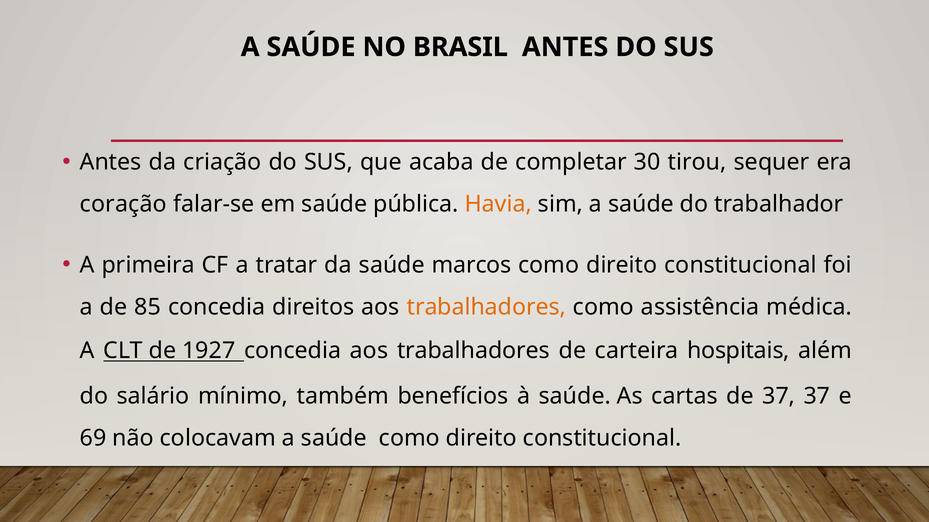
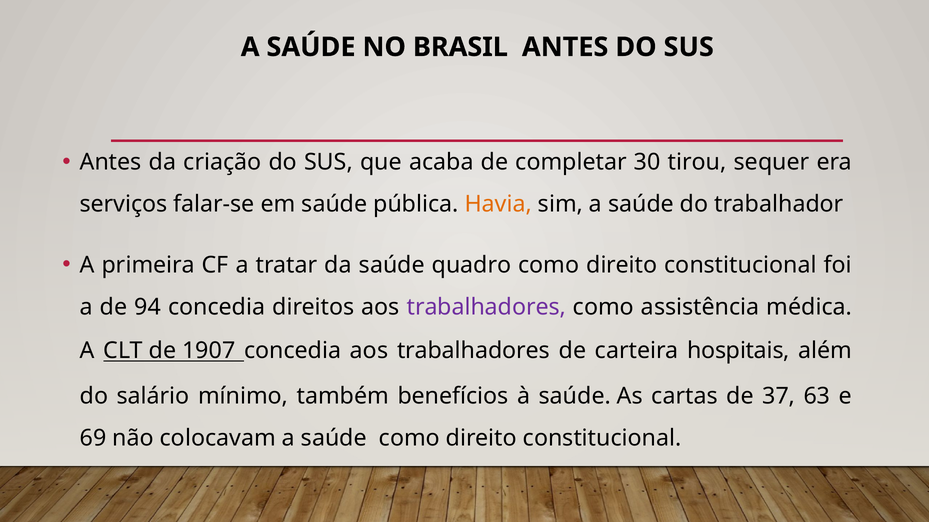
coração: coração -> serviços (124, 204)
marcos: marcos -> quadro (472, 265)
85: 85 -> 94 (148, 307)
trabalhadores colour: orange -> purple (486, 307)
1927: 1927 -> 1907 (209, 351)
37 37: 37 -> 63 (817, 397)
